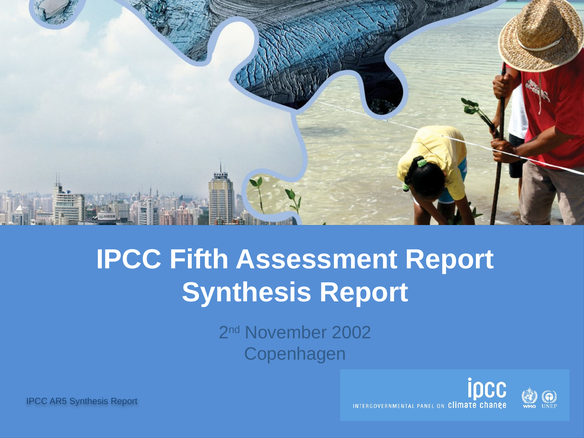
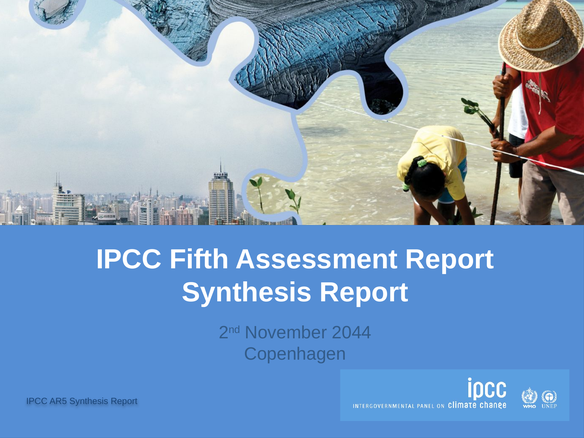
2002: 2002 -> 2044 (352, 332)
